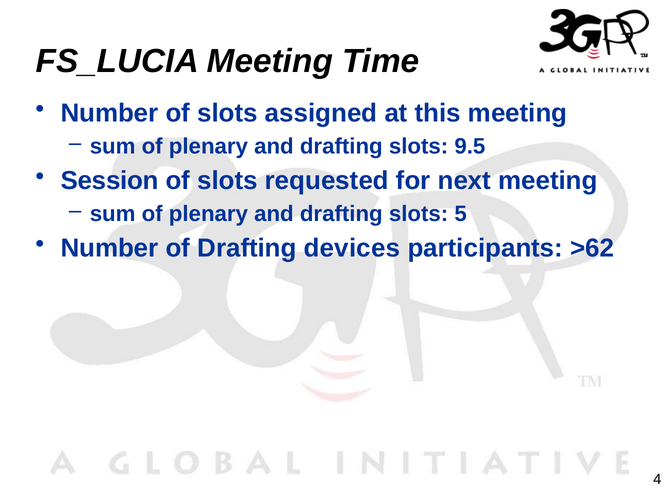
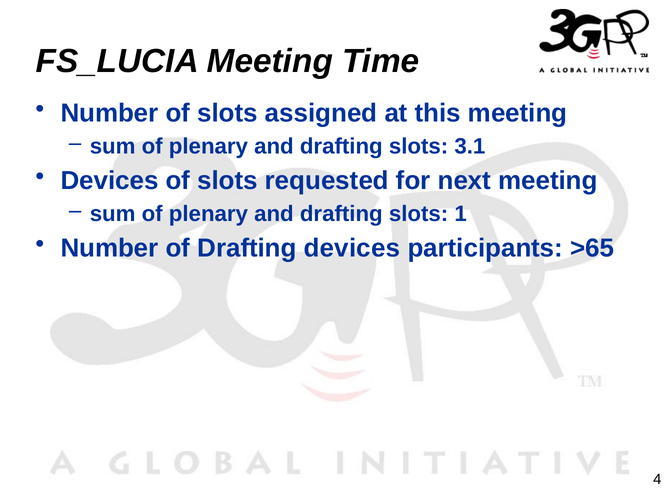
9.5: 9.5 -> 3.1 (470, 146)
Session: Session -> Devices (110, 181)
5: 5 -> 1 (461, 214)
>62: >62 -> >65 (592, 248)
